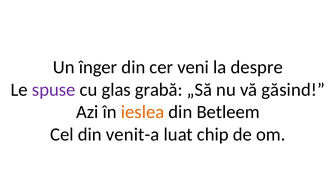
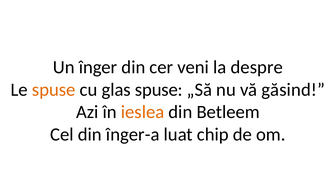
spuse colour: purple -> orange (54, 90)
glas grabă: grabă -> spuse (159, 90)
venit-a: venit-a -> înger-a (133, 134)
